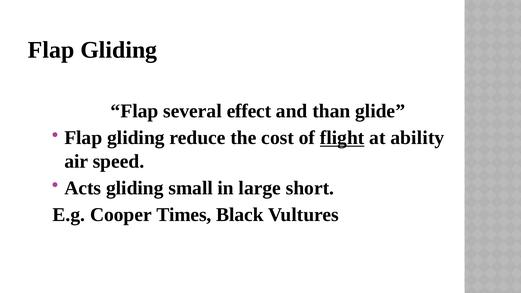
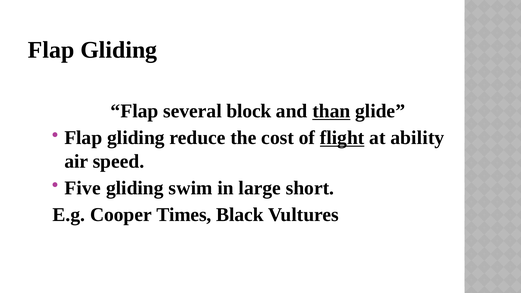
effect: effect -> block (249, 111)
than underline: none -> present (331, 111)
Acts: Acts -> Five (83, 188)
small: small -> swim (191, 188)
